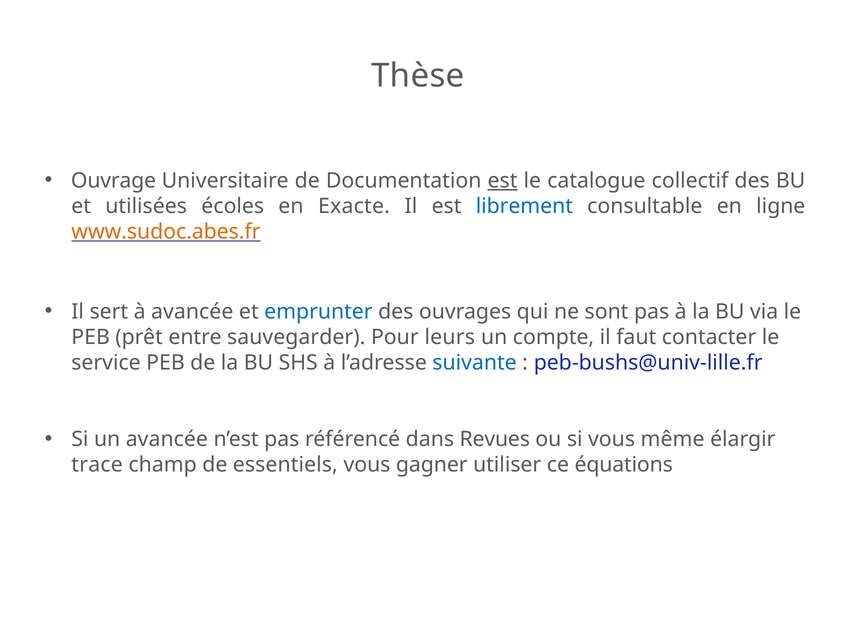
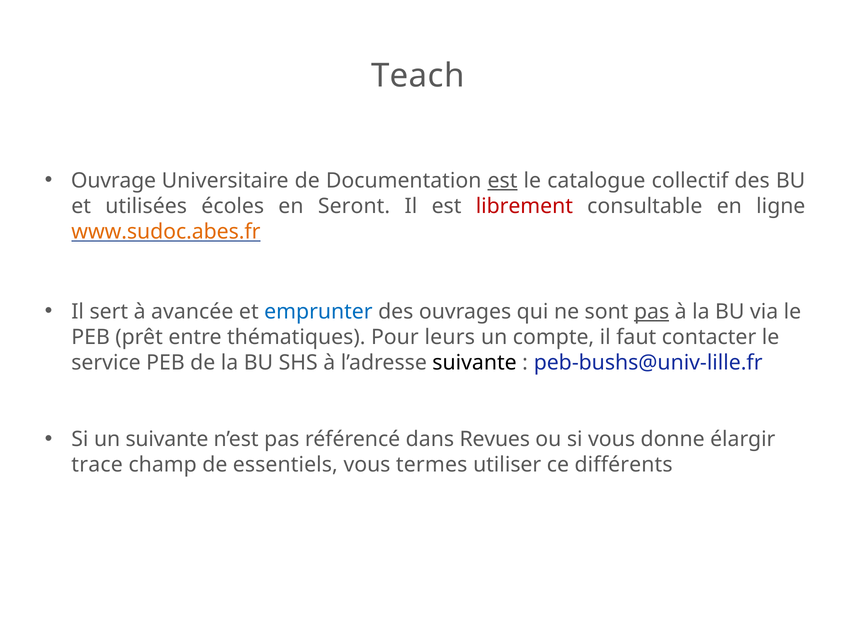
Thèse: Thèse -> Teach (418, 76)
Exacte: Exacte -> Seront (354, 206)
librement colour: blue -> red (524, 206)
pas underline: none -> present (652, 312)
sauvegarder: sauvegarder -> thématiques (296, 337)
suivante colour: blue -> black (475, 363)
un avancée: avancée -> suivante (167, 439)
même: même -> donne (673, 439)
gagner: gagner -> termes (432, 465)
équations: équations -> différents (624, 465)
